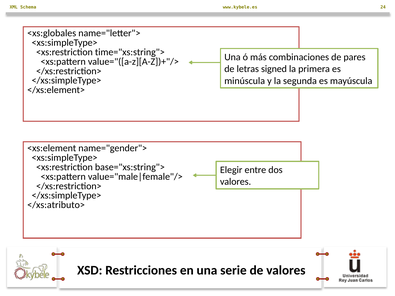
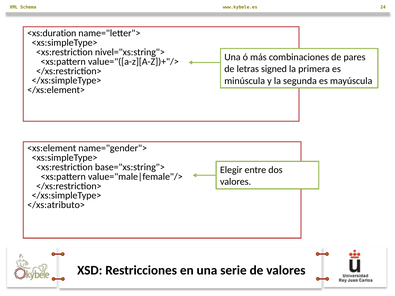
<xs:globales: <xs:globales -> <xs:duration (52, 33)
time="xs:string">: time="xs:string"> -> nivel="xs:string"> (130, 52)
